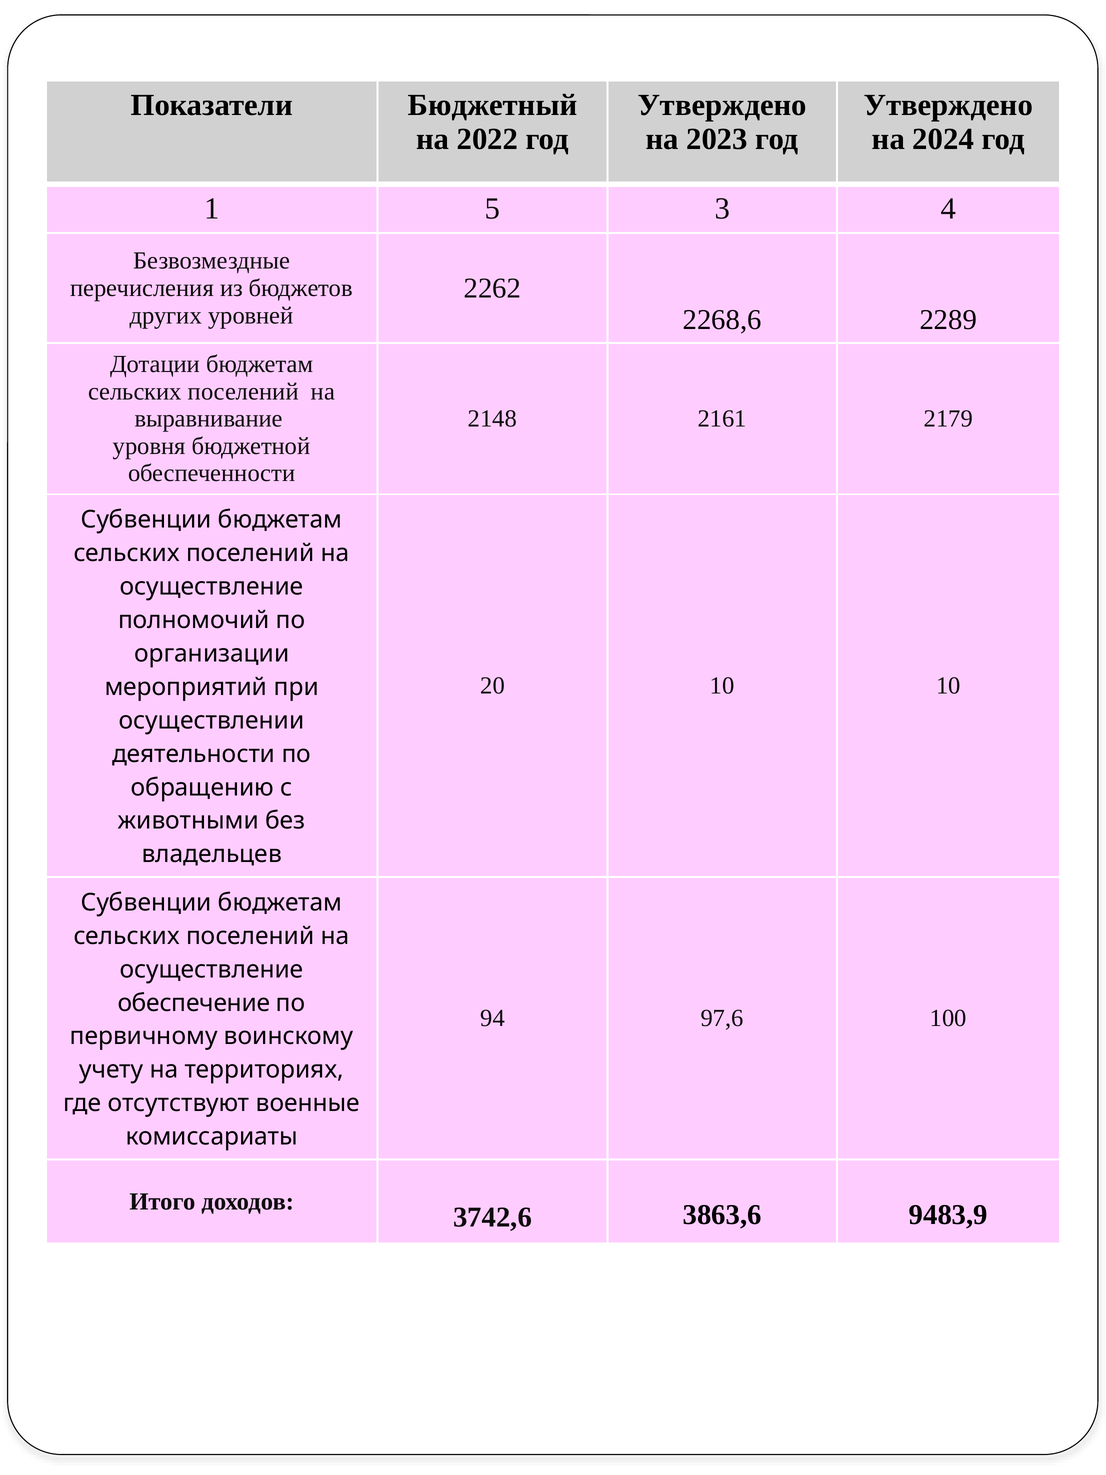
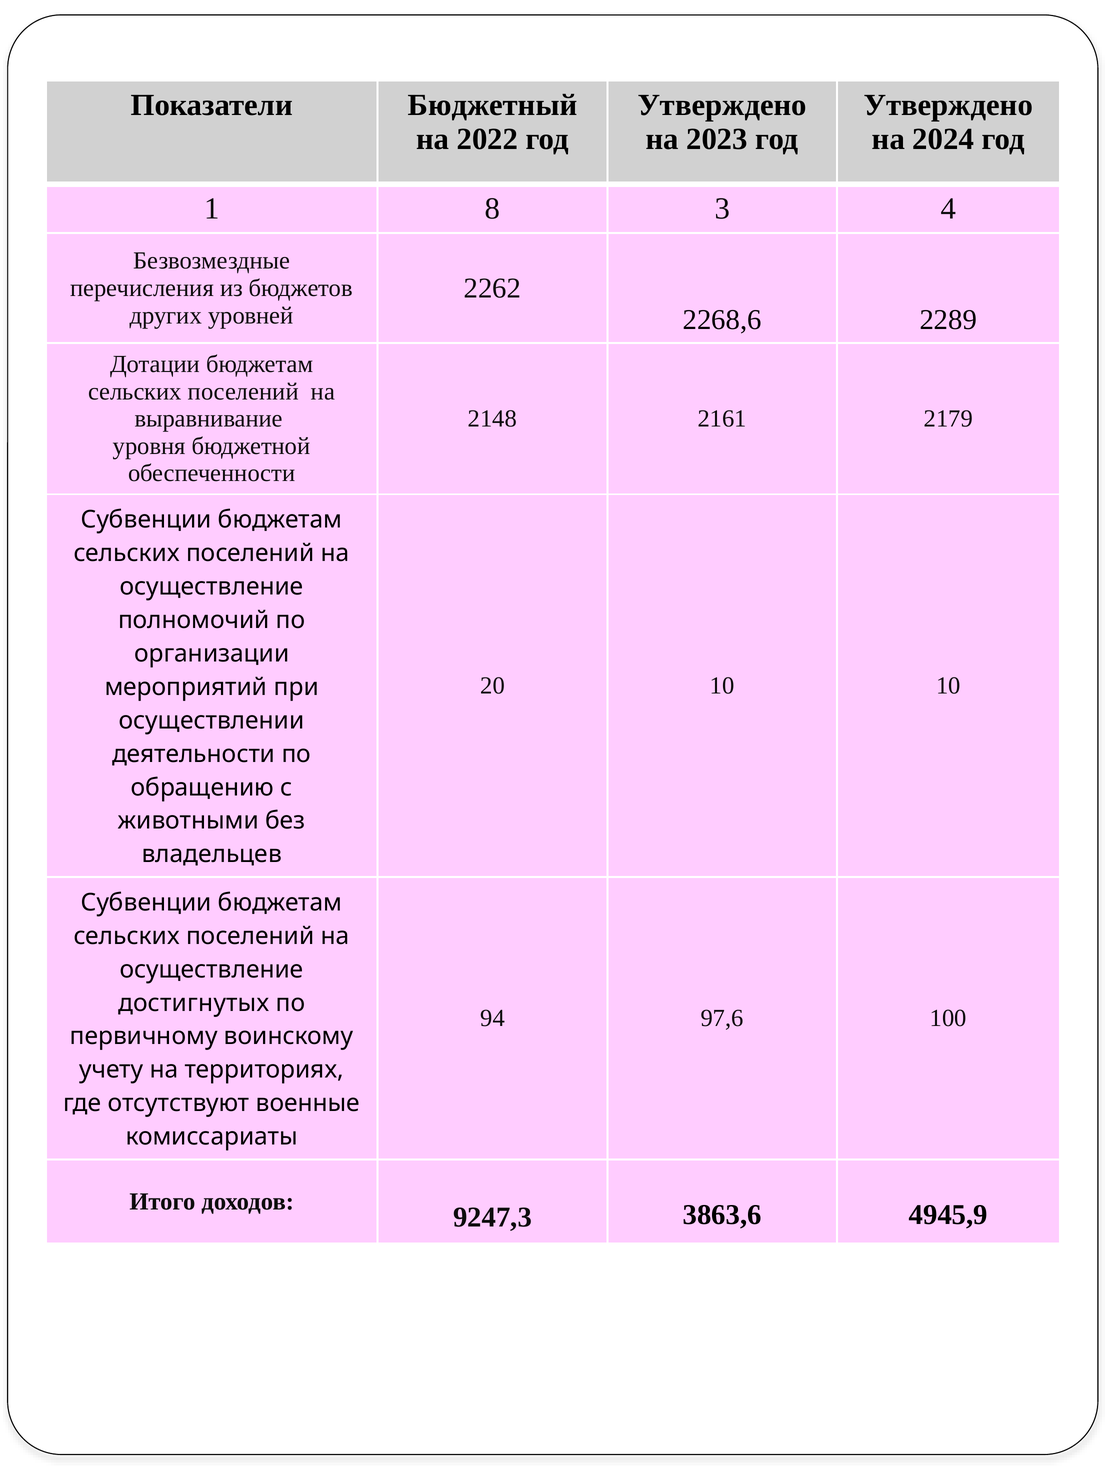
5: 5 -> 8 (493, 209)
обеспечение: обеспечение -> достигнутых (194, 1003)
3742,6: 3742,6 -> 9247,3 (493, 1217)
9483,9: 9483,9 -> 4945,9 (948, 1214)
